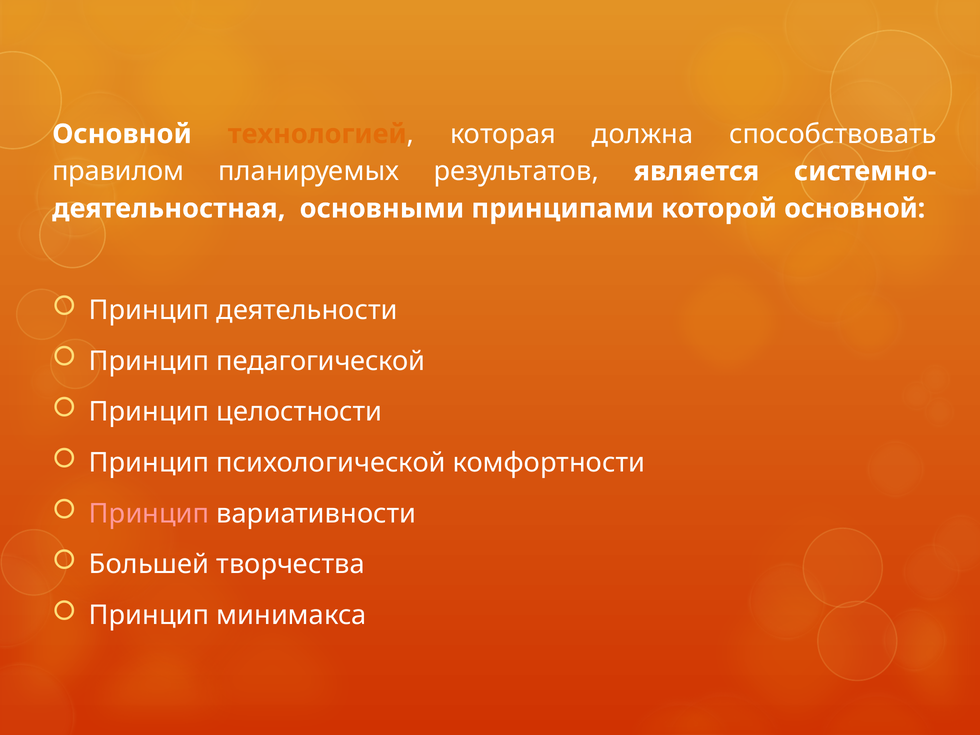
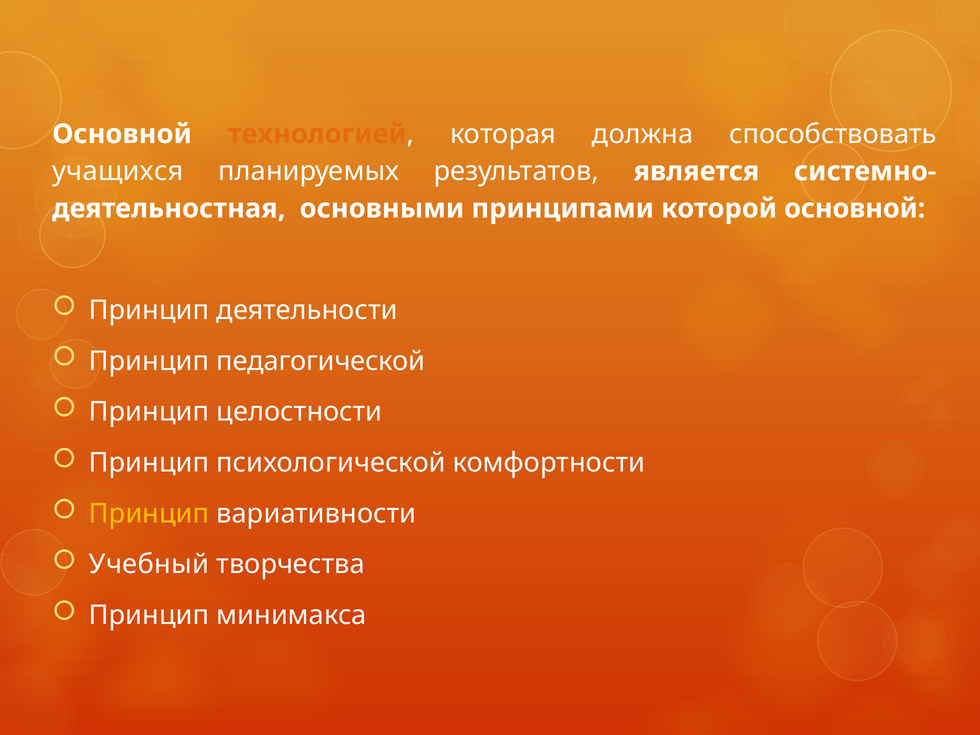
правилом: правилом -> учащихся (118, 171)
Принцип colour: pink -> yellow (149, 514)
Большей: Большей -> Учебный (149, 565)
